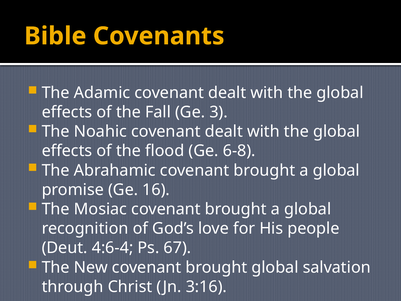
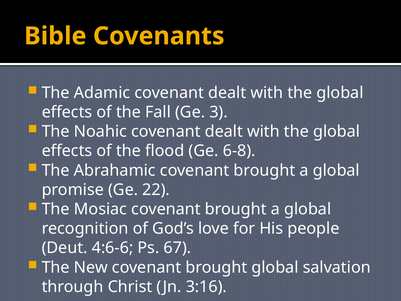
16: 16 -> 22 (156, 190)
4:6-4: 4:6-4 -> 4:6-6 (113, 248)
